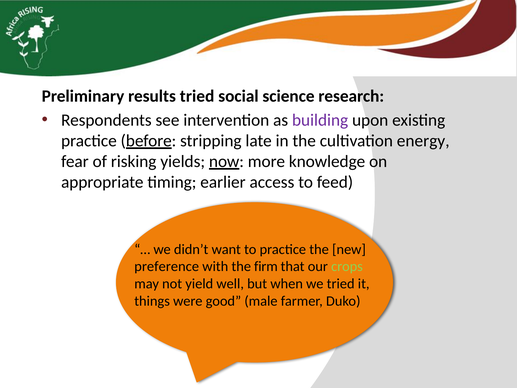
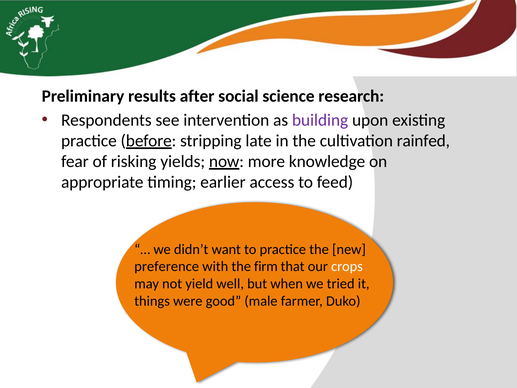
results tried: tried -> after (197, 96)
energy: energy -> rainfed (423, 141)
crops colour: light green -> white (347, 266)
